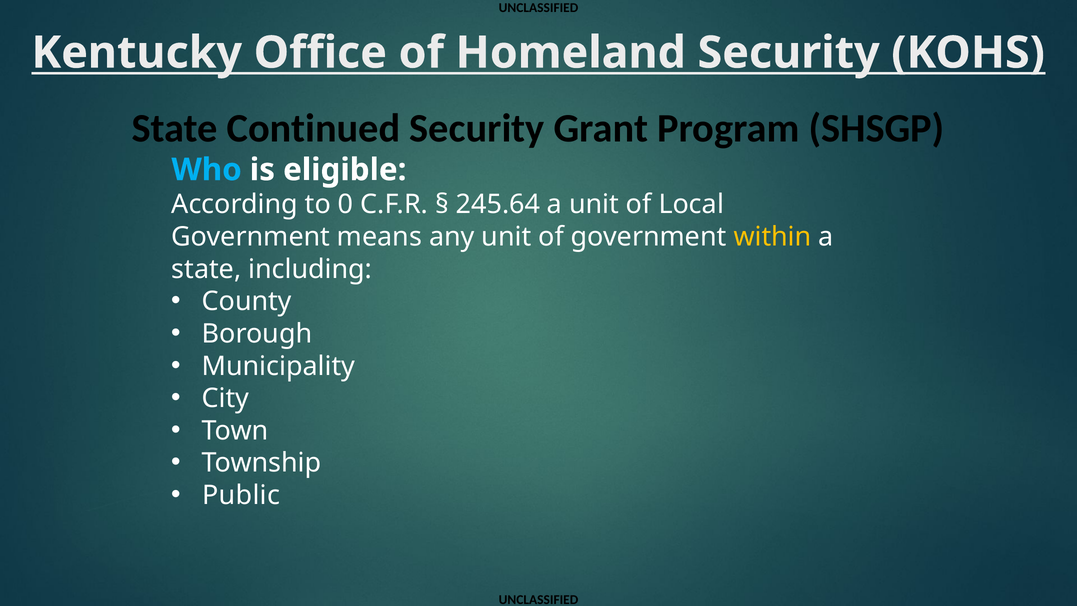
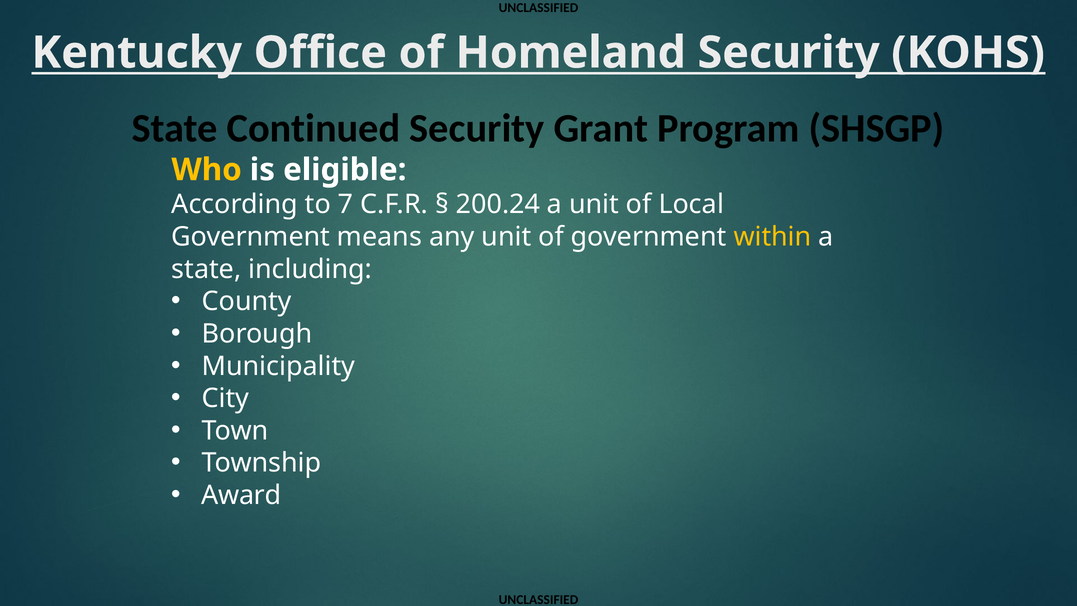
Who colour: light blue -> yellow (207, 170)
0: 0 -> 7 (346, 204)
245.64: 245.64 -> 200.24 (498, 204)
Public: Public -> Award (241, 495)
